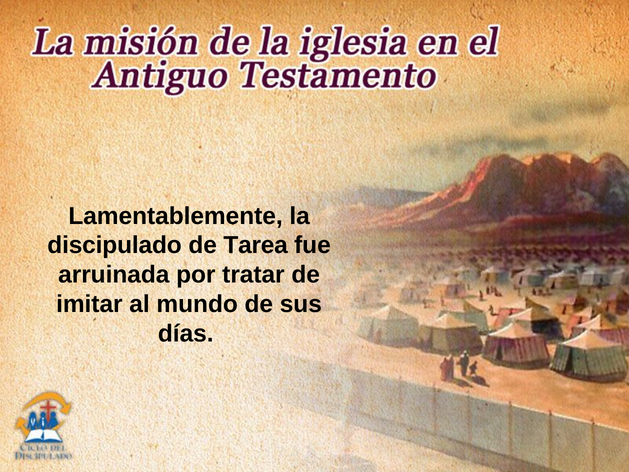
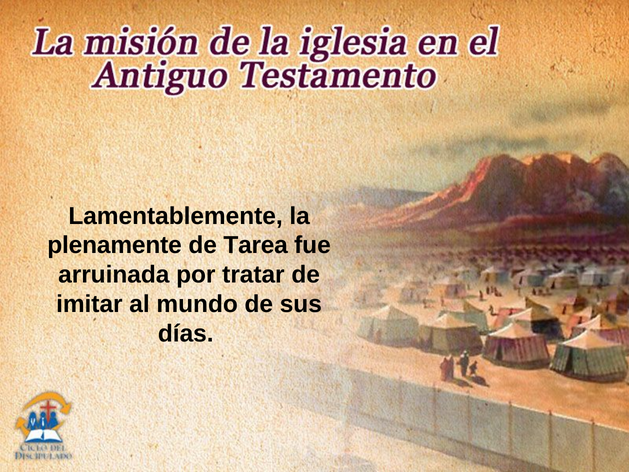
discipulado: discipulado -> plenamente (115, 245)
